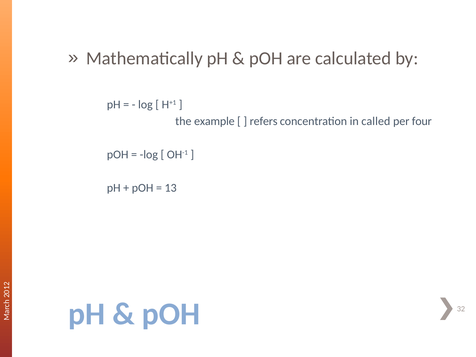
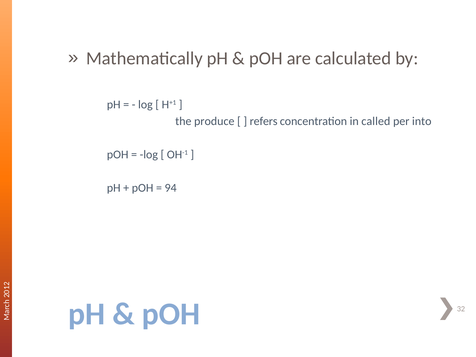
example: example -> produce (214, 121)
four: four -> into (422, 121)
13: 13 -> 94 (171, 188)
